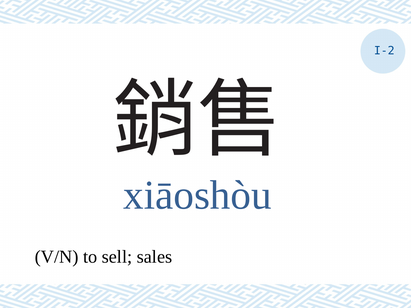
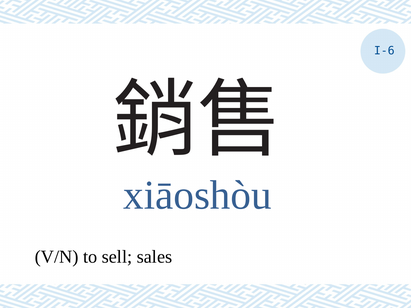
I-2: I-2 -> I-6 (384, 51)
